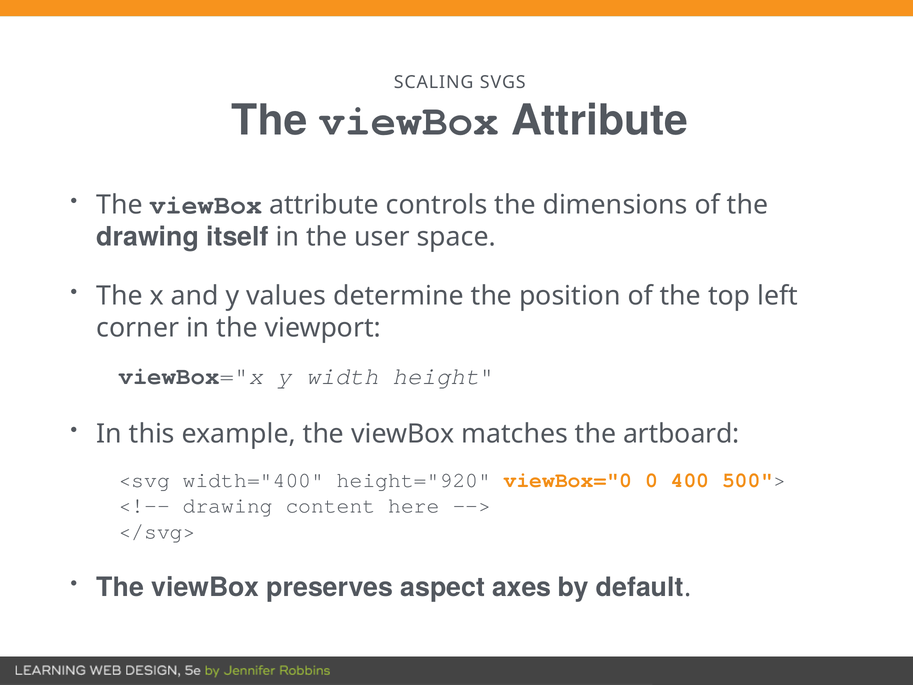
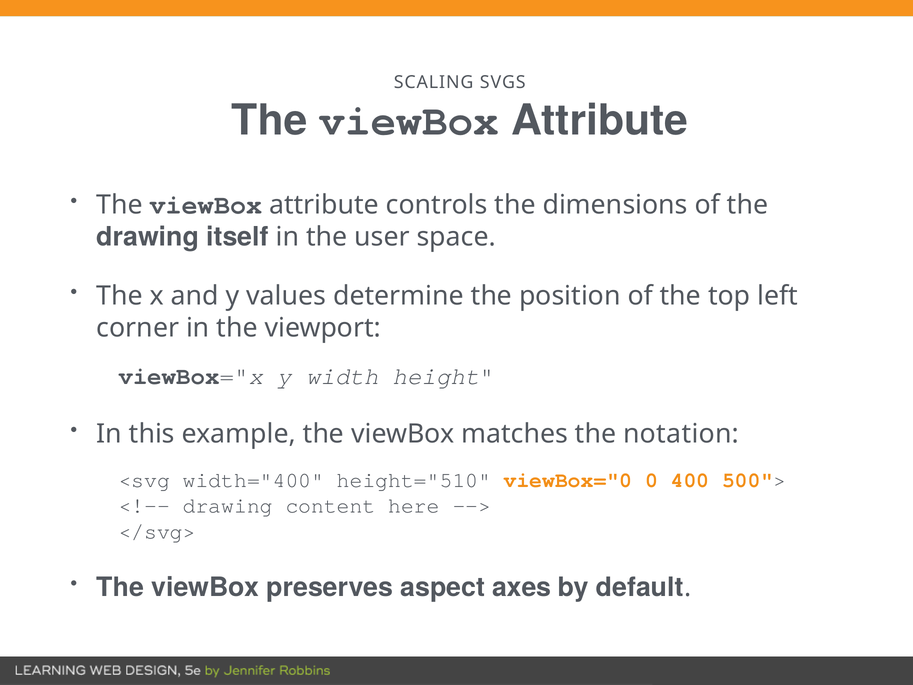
artboard: artboard -> notation (681, 434)
height="920: height="920 -> height="510 (414, 480)
